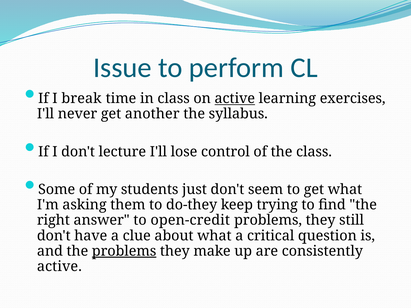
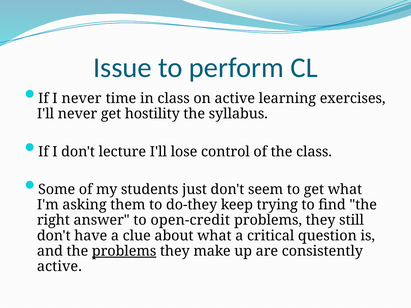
I break: break -> never (82, 99)
active underline: present -> none (235, 99)
another: another -> hostility (152, 114)
